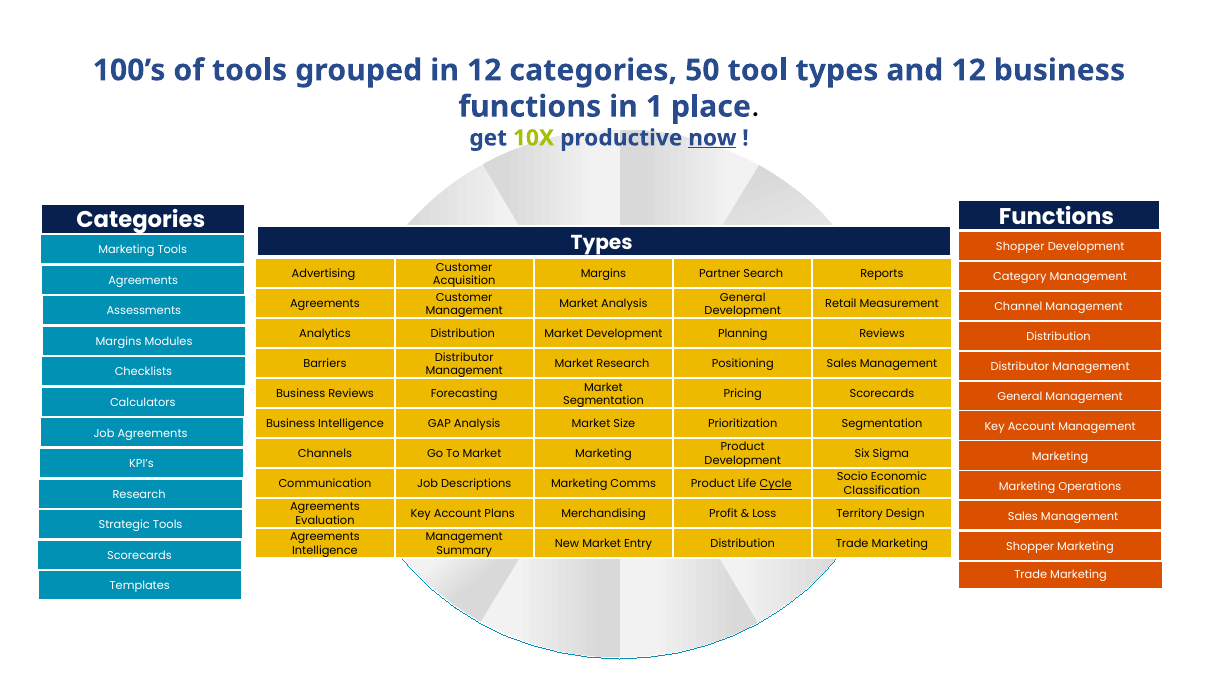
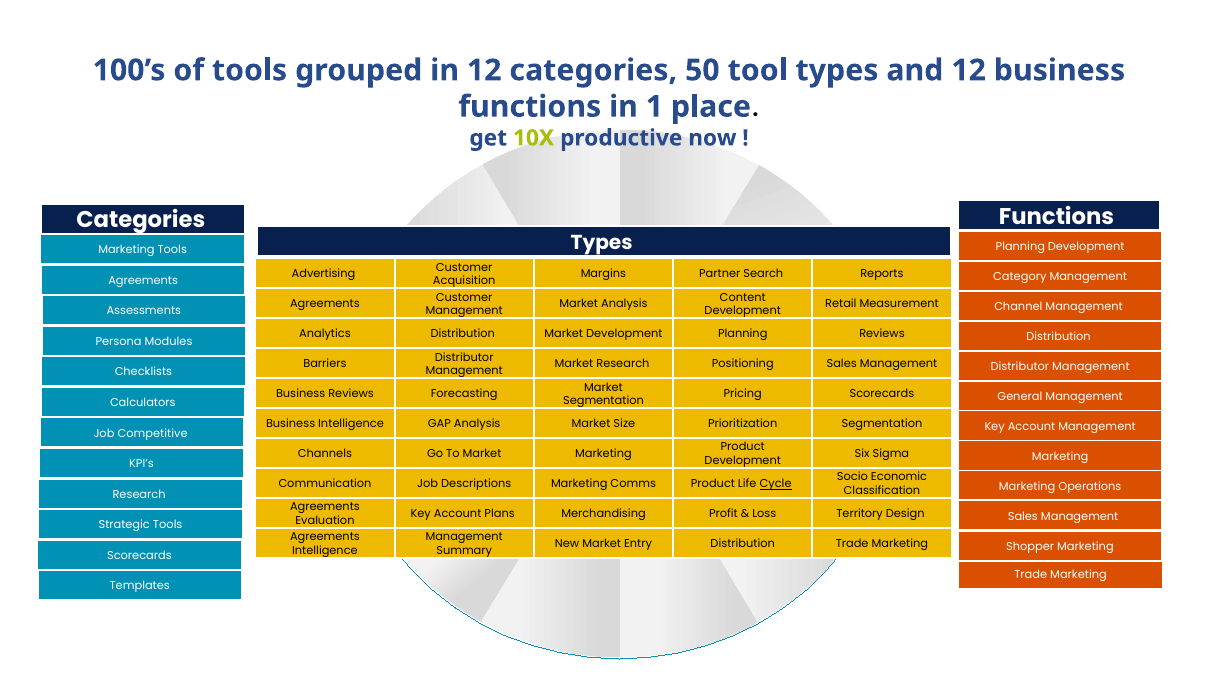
now underline: present -> none (712, 138)
Shopper: Shopper -> Planning (1020, 247)
General: General -> Content (743, 297)
Margins: Margins -> Persona (119, 342)
Job Agreements: Agreements -> Competitive (153, 433)
